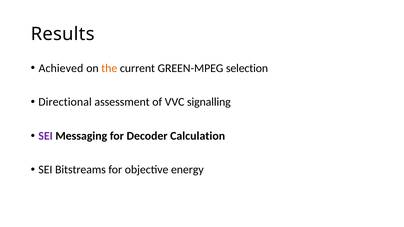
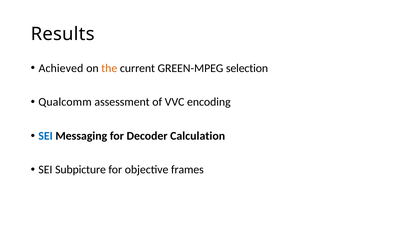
Directional: Directional -> Qualcomm (65, 102)
signalling: signalling -> encoding (209, 102)
SEI colour: purple -> blue (46, 136)
Bitstreams: Bitstreams -> Subpicture (81, 170)
energy: energy -> frames (187, 170)
